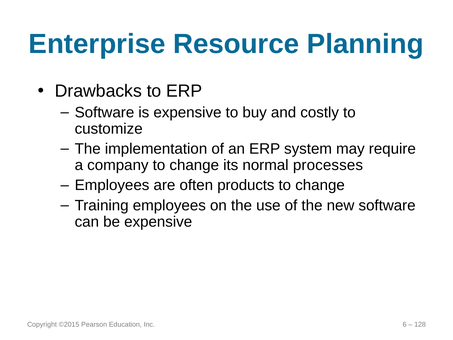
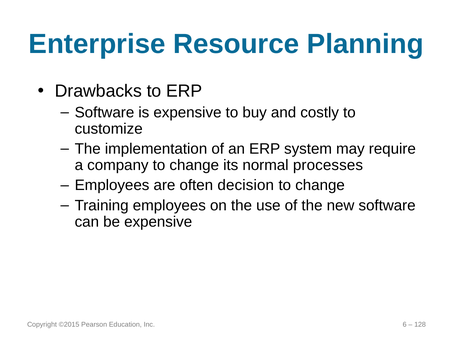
products: products -> decision (246, 185)
